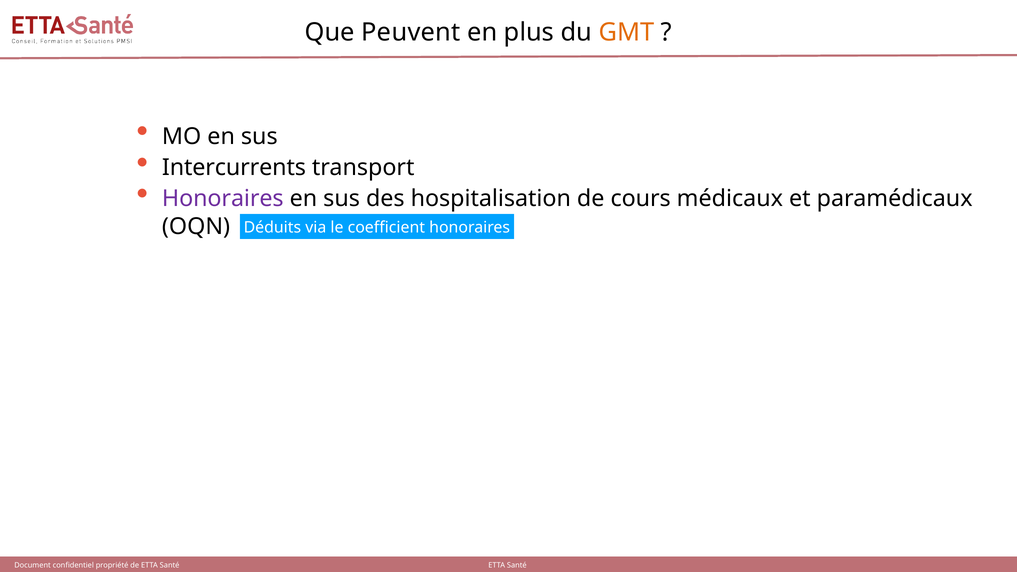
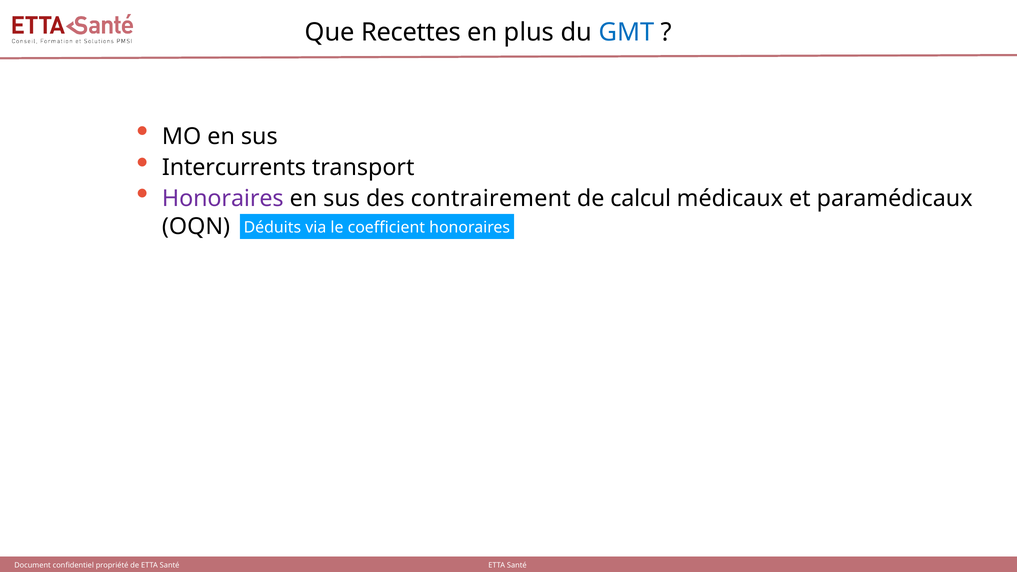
Peuvent: Peuvent -> Recettes (411, 33)
GMT colour: orange -> blue (626, 33)
hospitalisation: hospitalisation -> contrairement (491, 199)
cours: cours -> calcul (641, 199)
